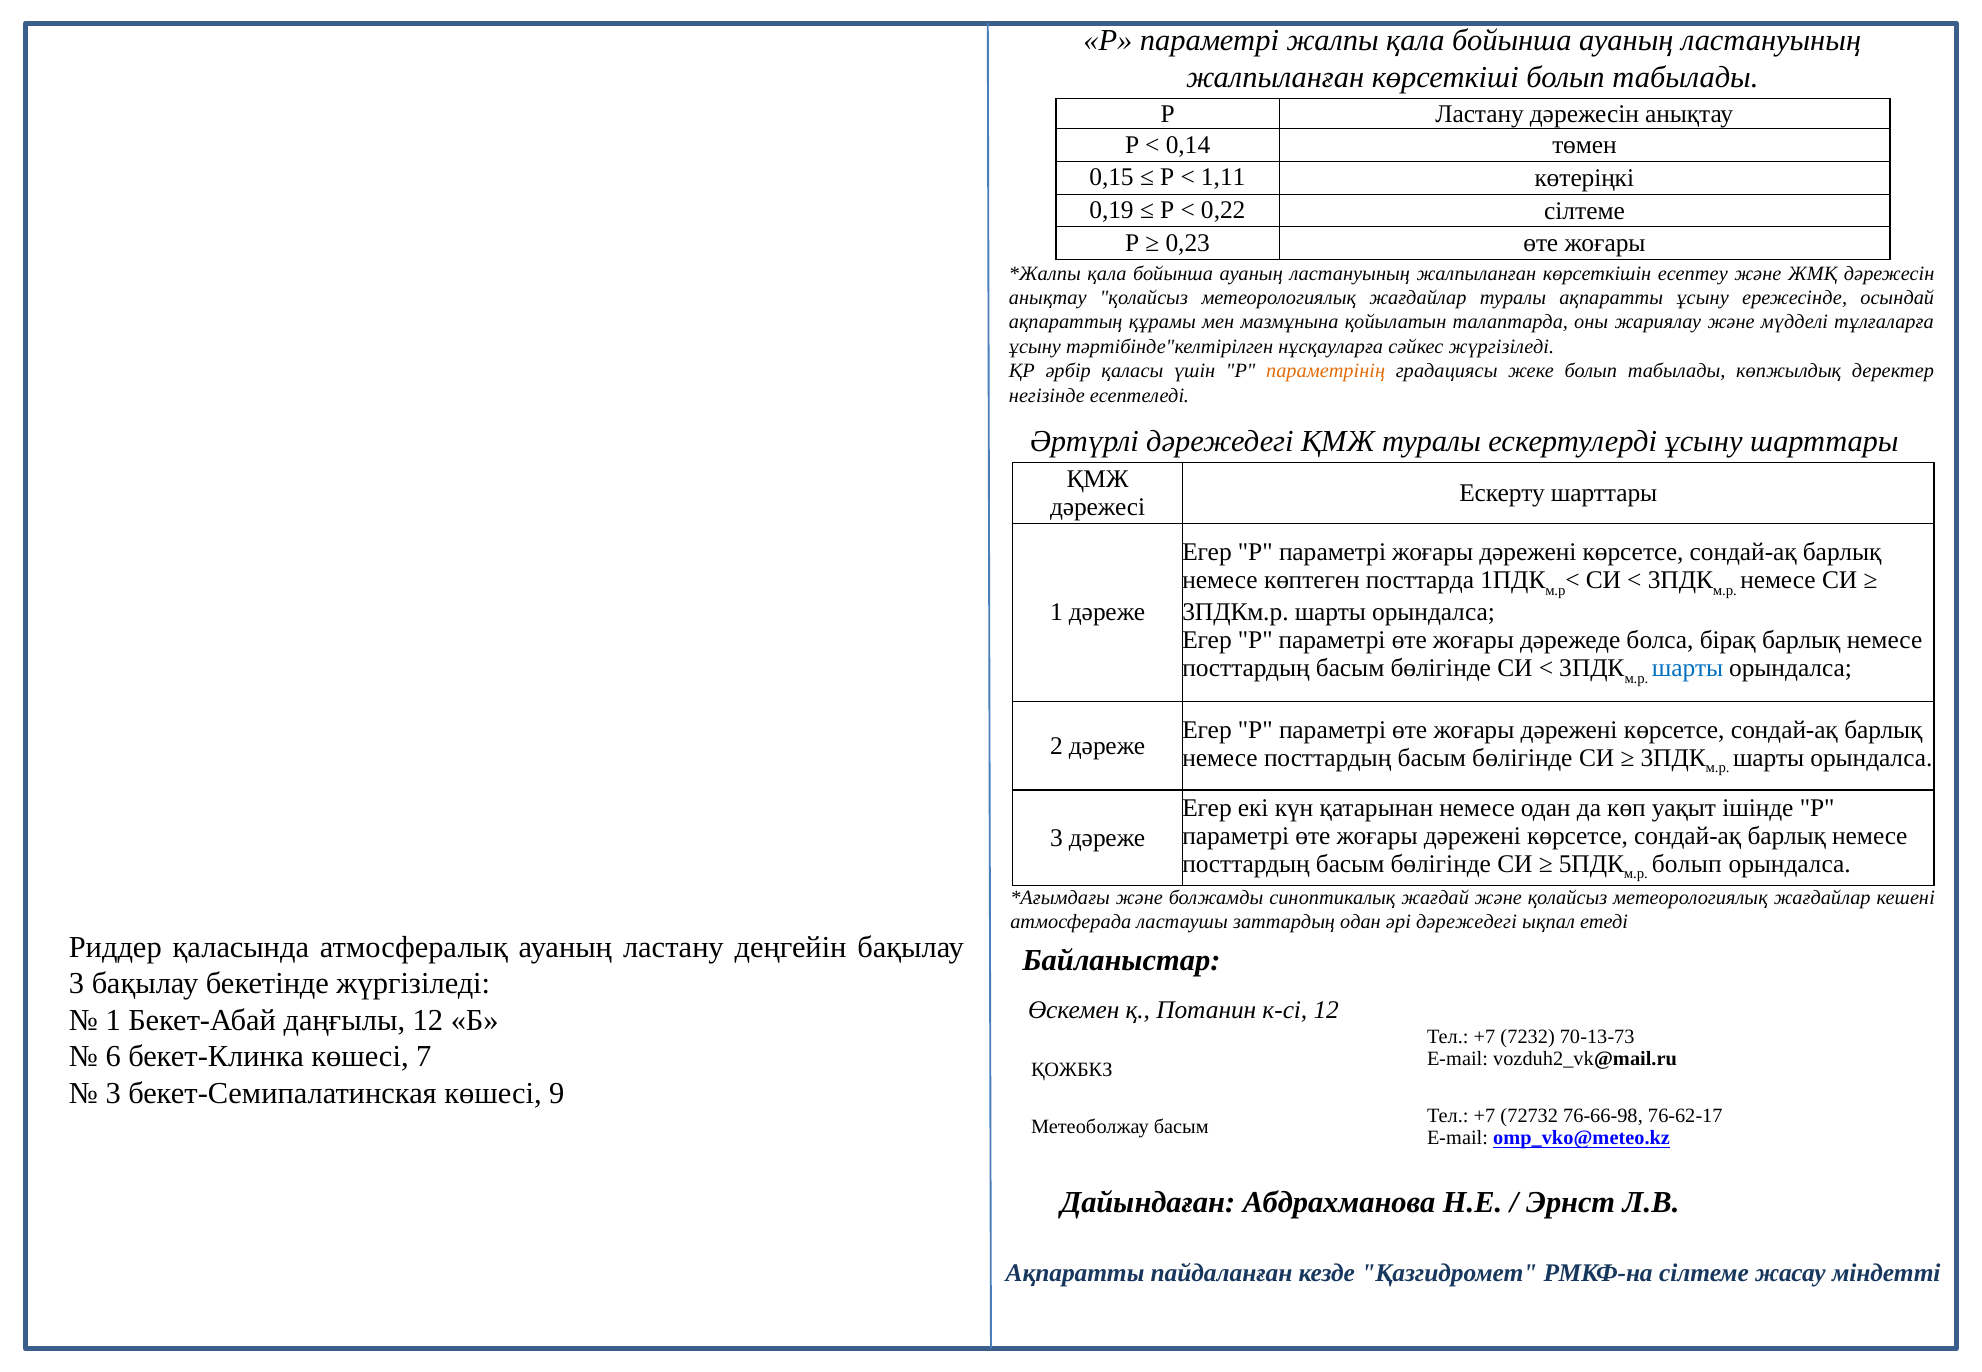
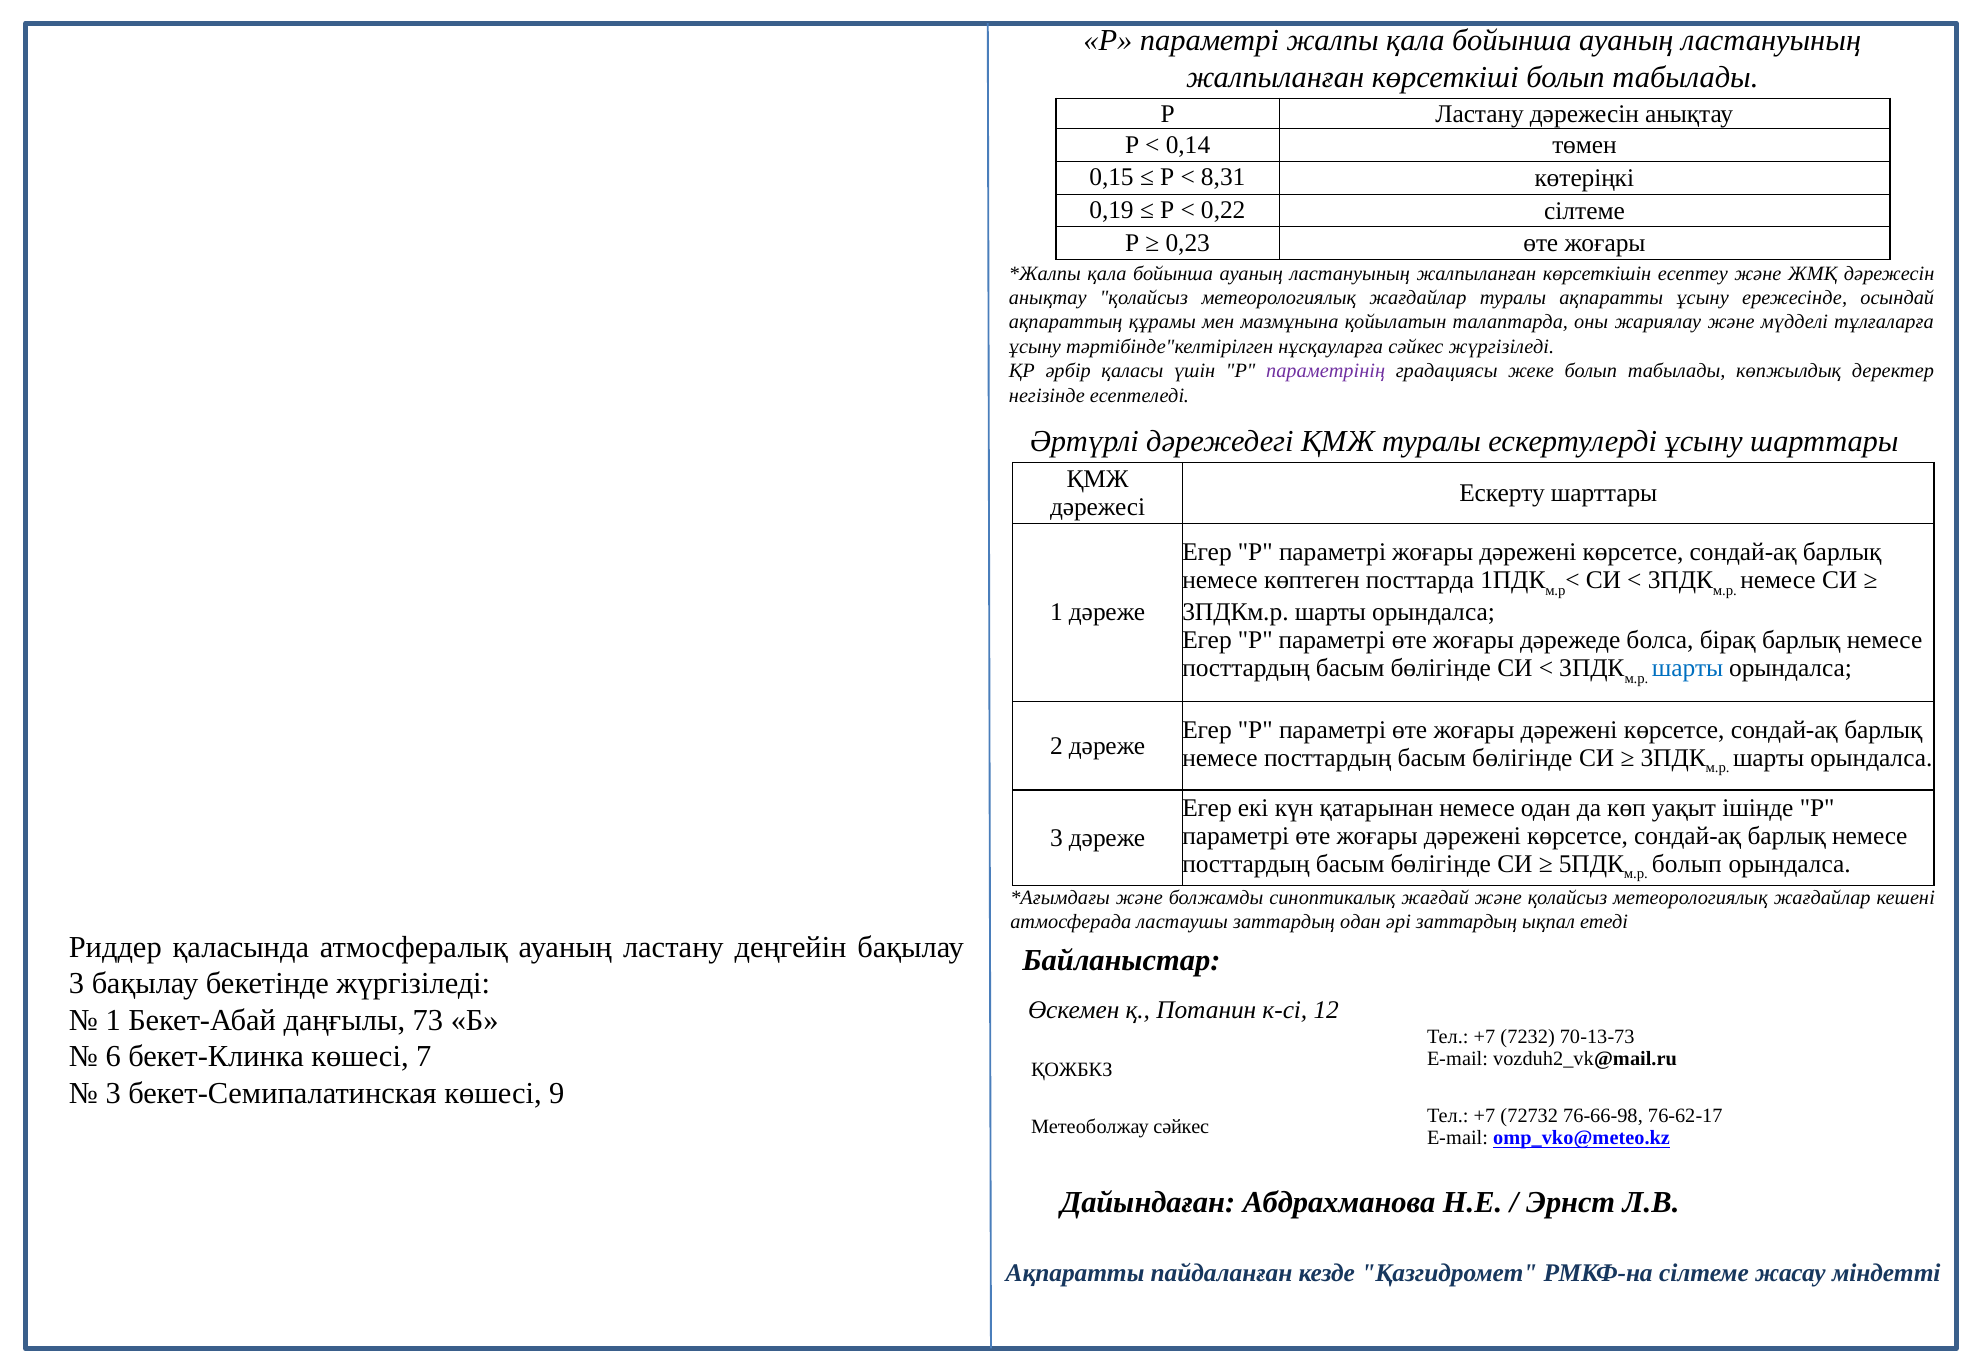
1,11: 1,11 -> 8,31 (1223, 178)
параметрінің colour: orange -> purple (1326, 371)
әрі дәрежедегі: дәрежедегі -> заттардың (1467, 922)
даңғылы 12: 12 -> 73 (428, 1020)
Метеоболжау басым: басым -> сәйкес (1181, 1127)
